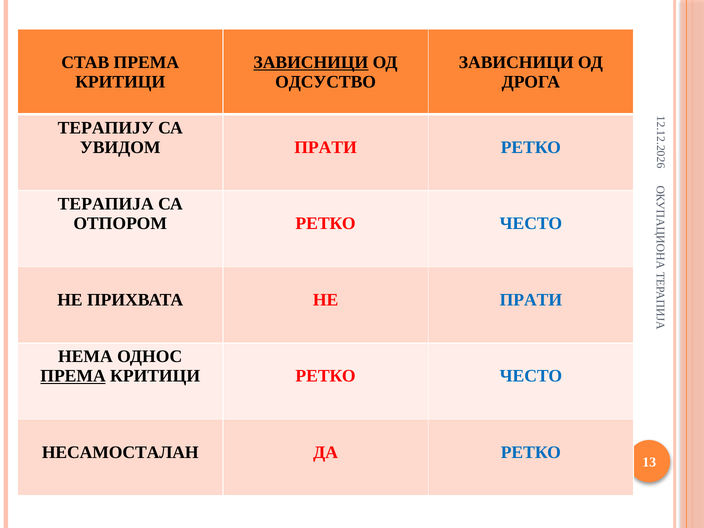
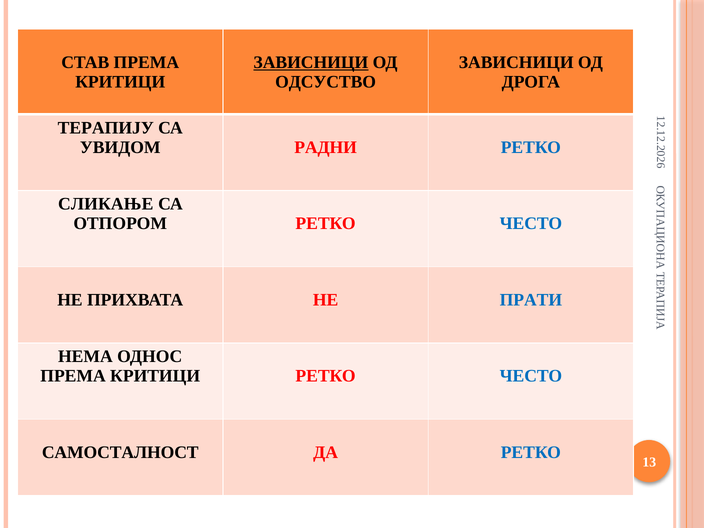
УВИДОМ ПРАТИ: ПРАТИ -> РАДНИ (326, 147)
ТЕРАПИЈА: ТЕРАПИЈА -> СЛИКАЊЕ (106, 204)
ПРЕМА underline: present -> none (73, 376)
НЕСАМОСТАЛАН: НЕСАМОСТАЛАН -> САМОСТАЛНОСТ (120, 452)
